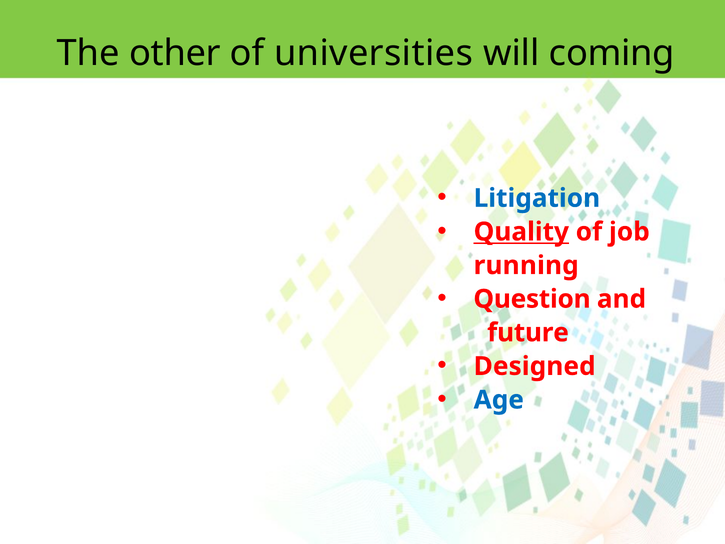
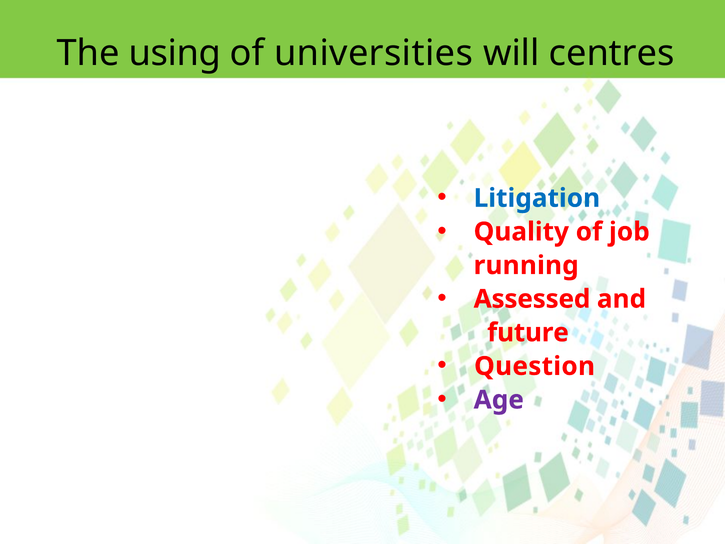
other: other -> using (175, 53)
coming: coming -> centres (612, 53)
Quality underline: present -> none (521, 232)
Question: Question -> Assessed (532, 299)
Designed: Designed -> Question (535, 366)
Age colour: blue -> purple (499, 400)
